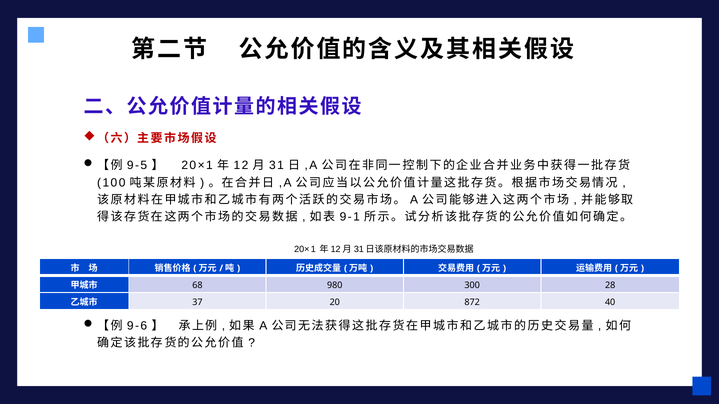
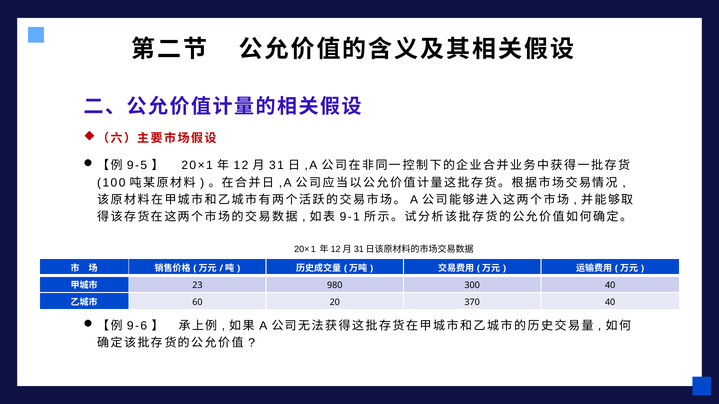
68: 68 -> 23 (197, 285)
300 28: 28 -> 40 (610, 285)
37: 37 -> 60 (197, 302)
872: 872 -> 370 (472, 302)
